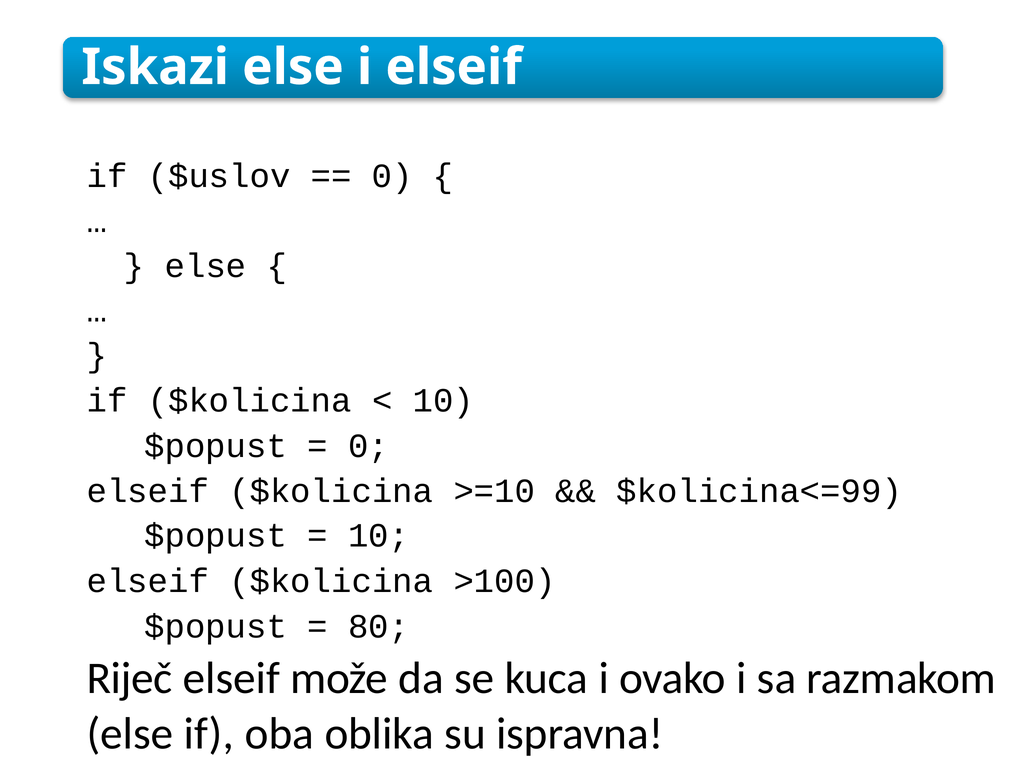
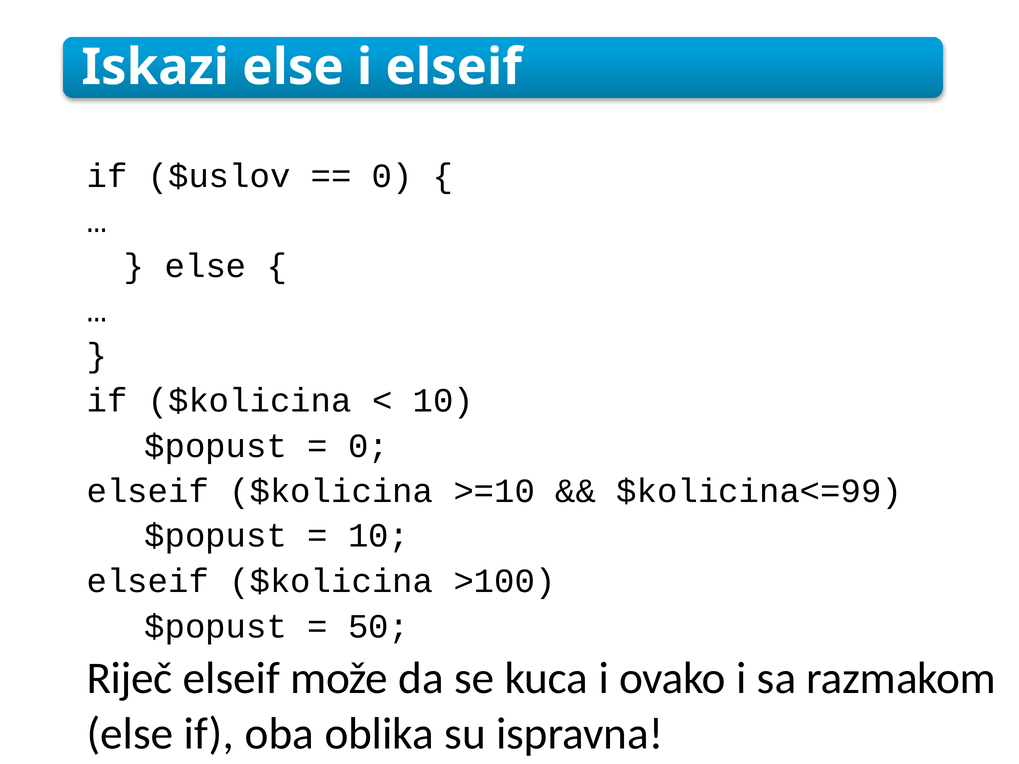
80: 80 -> 50 (379, 627)
